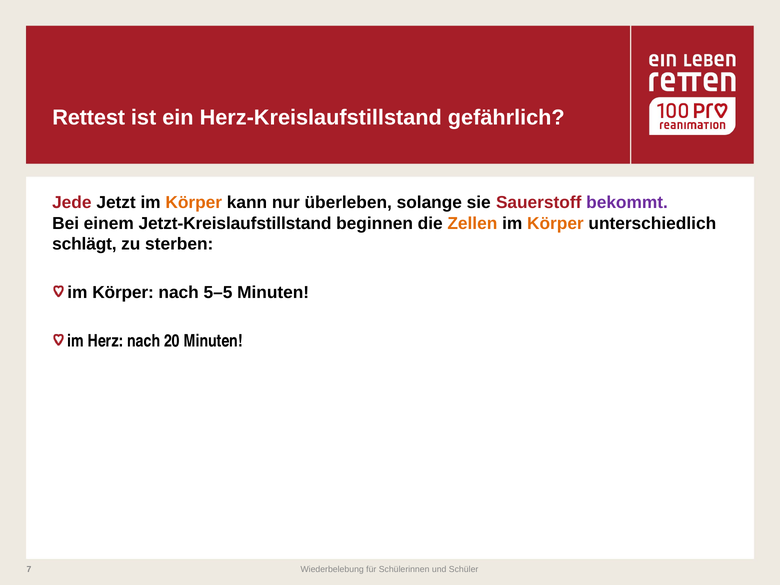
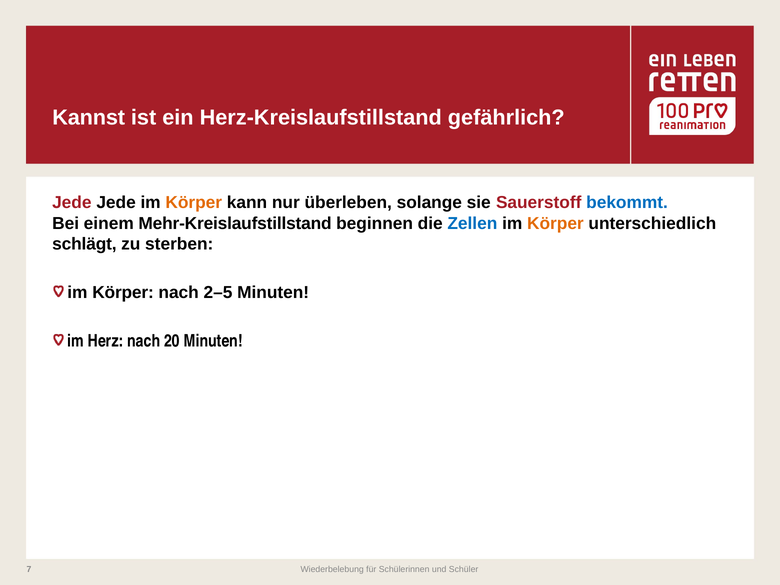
Rettest: Rettest -> Kannst (89, 118)
Jede Jetzt: Jetzt -> Jede (116, 203)
bekommt colour: purple -> blue (627, 203)
Jetzt-Kreislaufstillstand: Jetzt-Kreislaufstillstand -> Mehr-Kreislaufstillstand (235, 223)
Zellen colour: orange -> blue (472, 223)
5–5: 5–5 -> 2–5 (218, 293)
